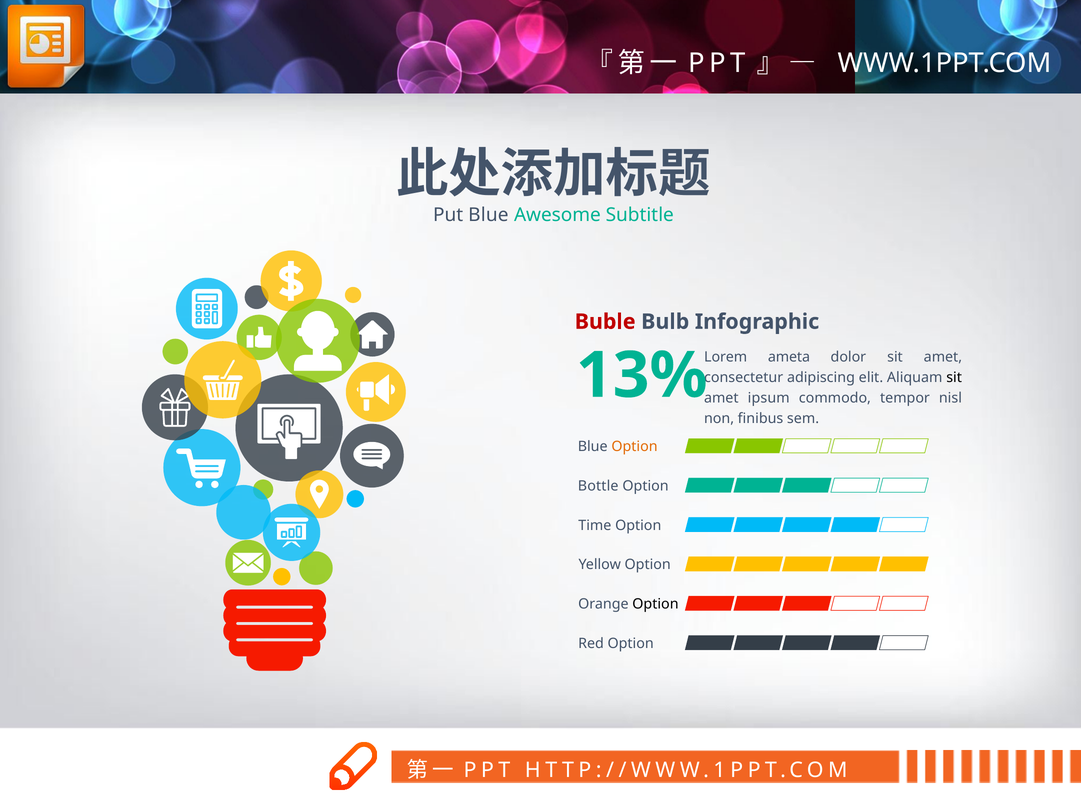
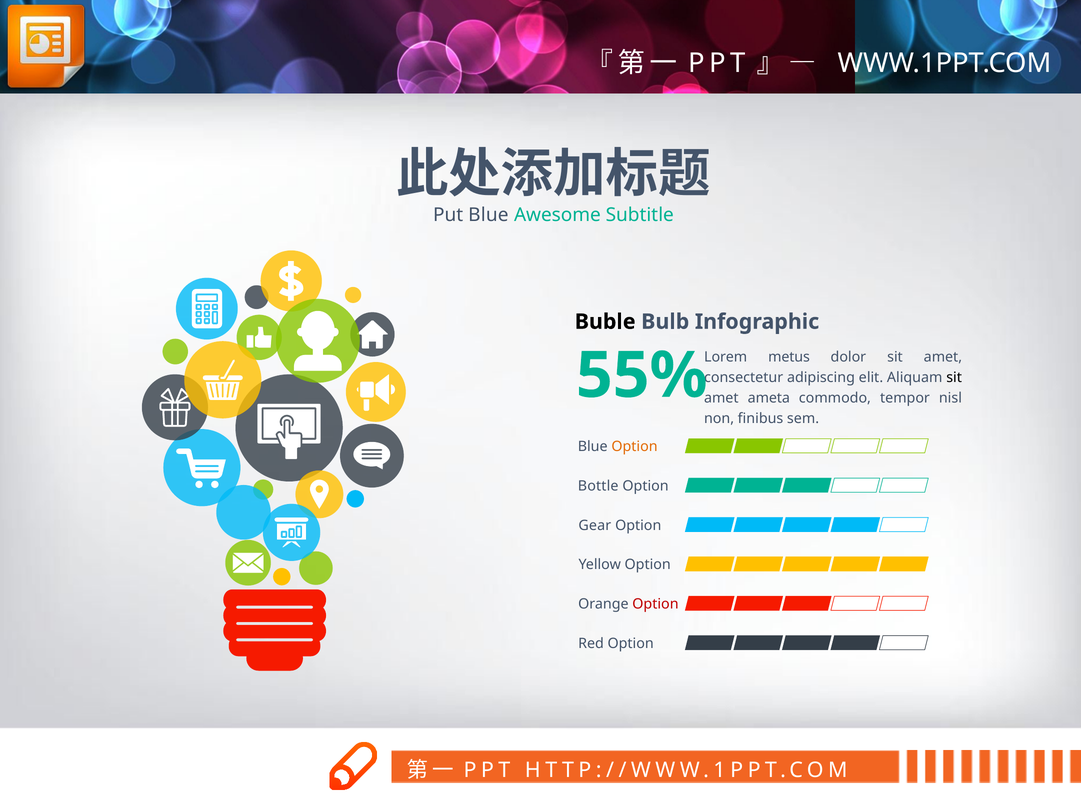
Buble colour: red -> black (605, 322)
ameta: ameta -> metus (789, 357)
13%: 13% -> 55% (642, 375)
ipsum: ipsum -> ameta (769, 398)
Time: Time -> Gear (595, 525)
Option colour: black -> red (655, 604)
